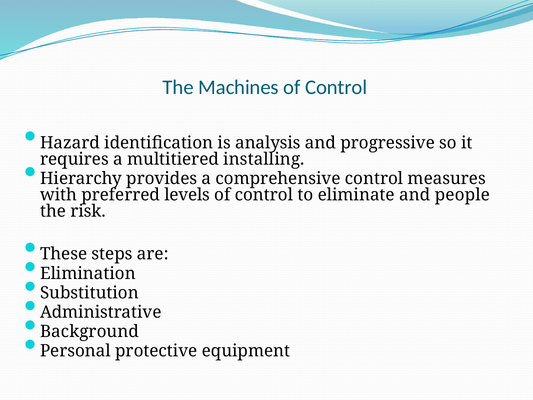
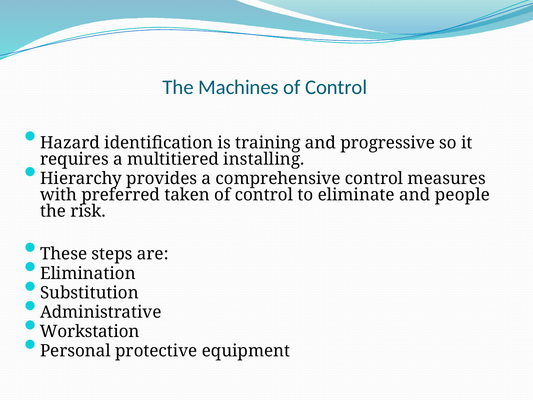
analysis: analysis -> training (268, 143)
levels: levels -> taken (187, 195)
Background: Background -> Workstation (90, 331)
